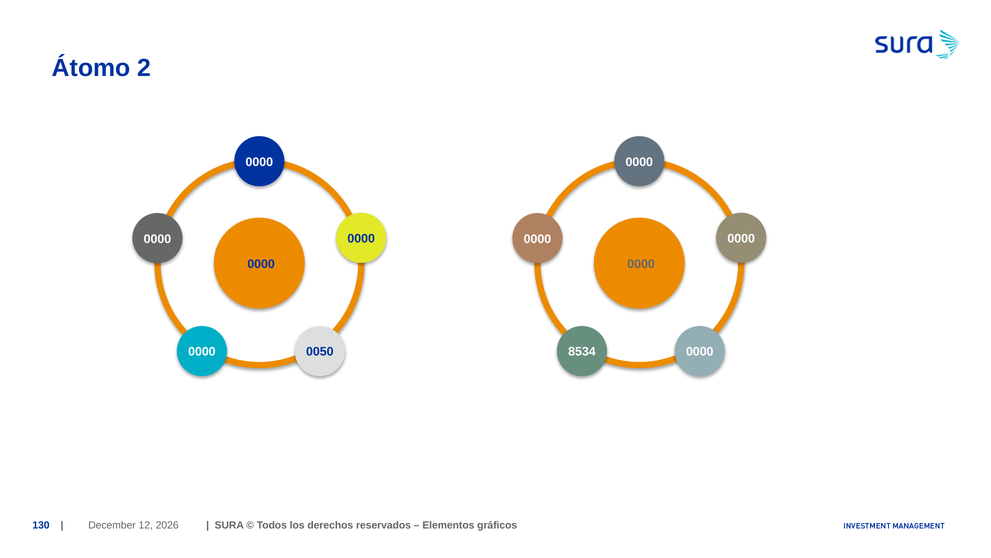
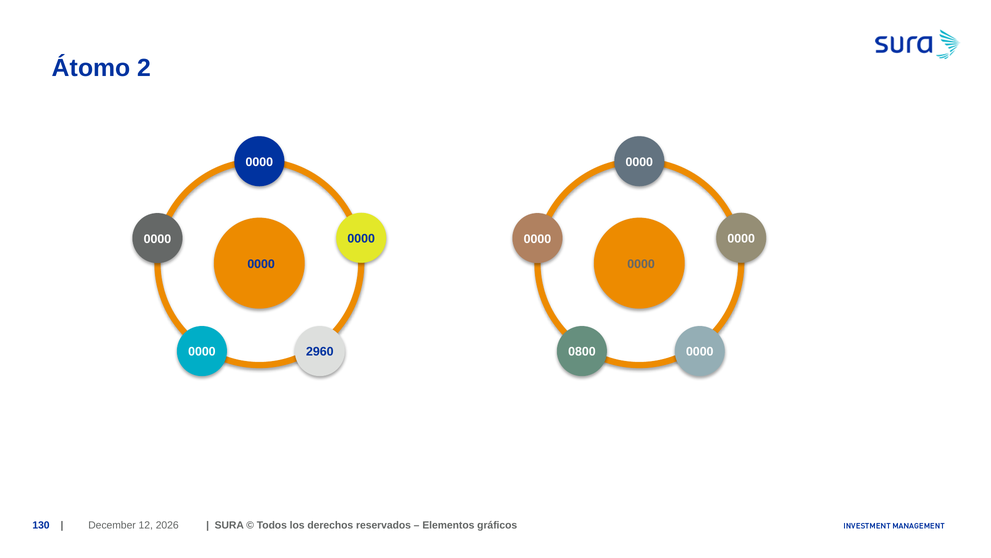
0050: 0050 -> 2960 (320, 352)
8534: 8534 -> 0800 (582, 352)
